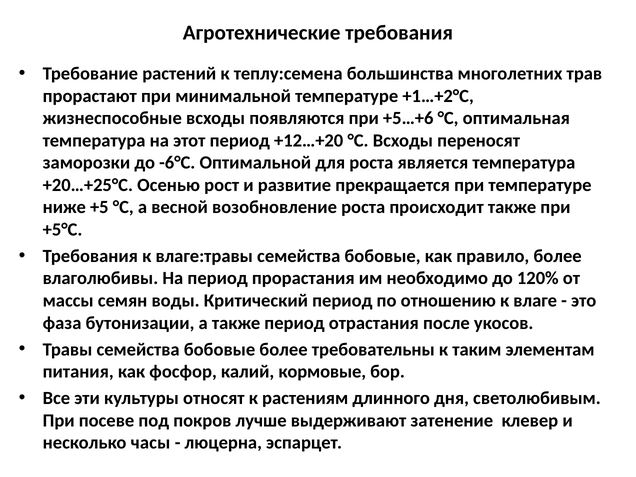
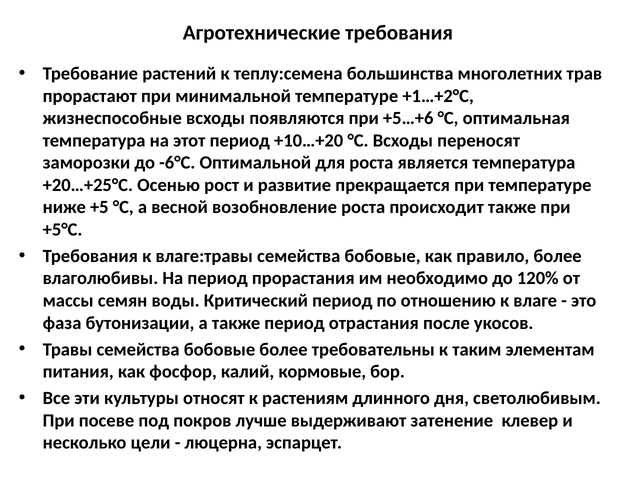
+12…+20: +12…+20 -> +10…+20 (309, 141)
часы: часы -> цели (151, 443)
